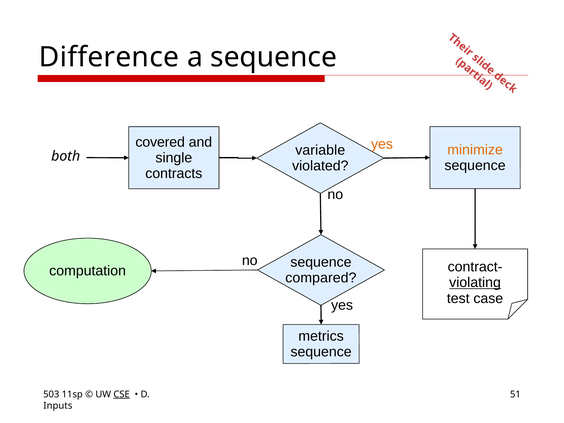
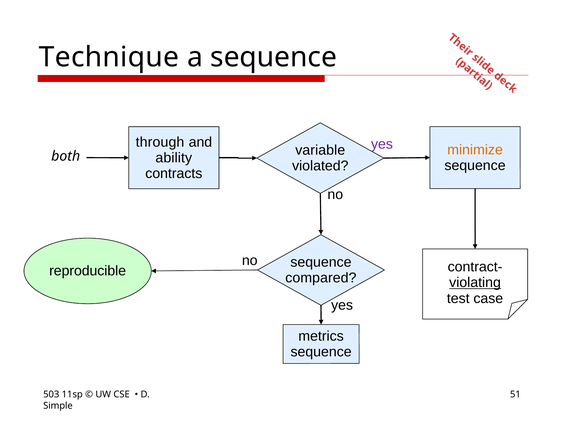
Difference: Difference -> Technique (109, 57)
covered: covered -> through (160, 142)
yes colour: orange -> purple (382, 144)
single: single -> ability (174, 158)
computation: computation -> reproducible (88, 271)
CSE underline: present -> none (122, 394)
Inputs: Inputs -> Simple (58, 406)
